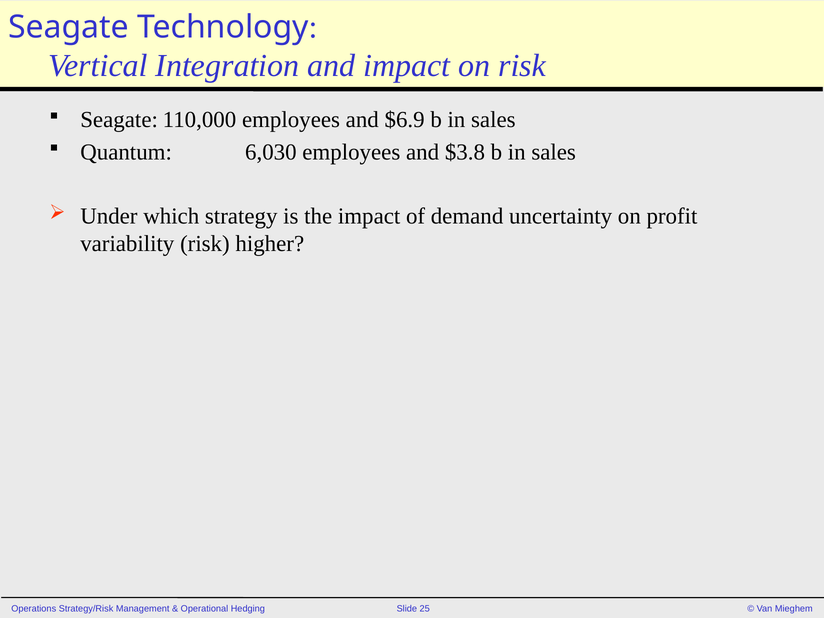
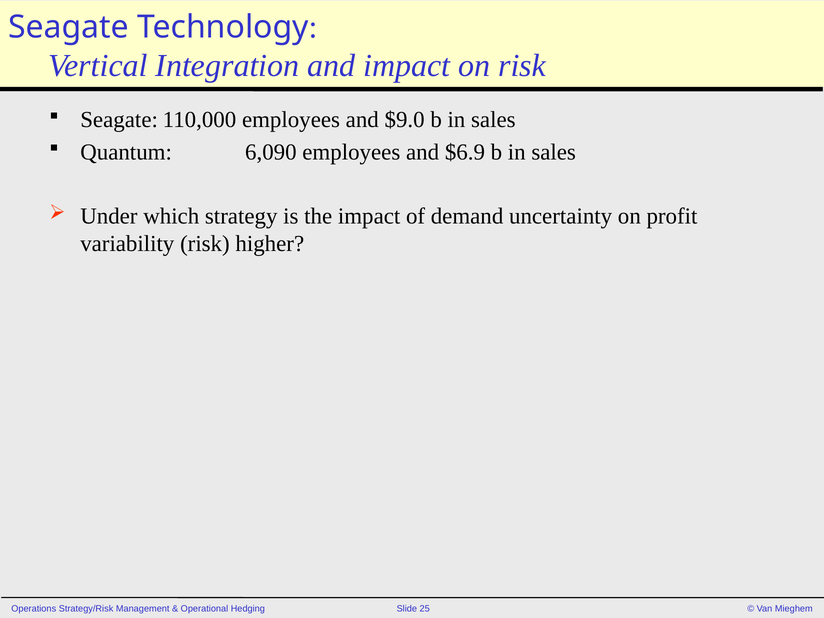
$6.9: $6.9 -> $9.0 (405, 120)
6,030: 6,030 -> 6,090 (271, 152)
$3.8: $3.8 -> $6.9 (465, 152)
